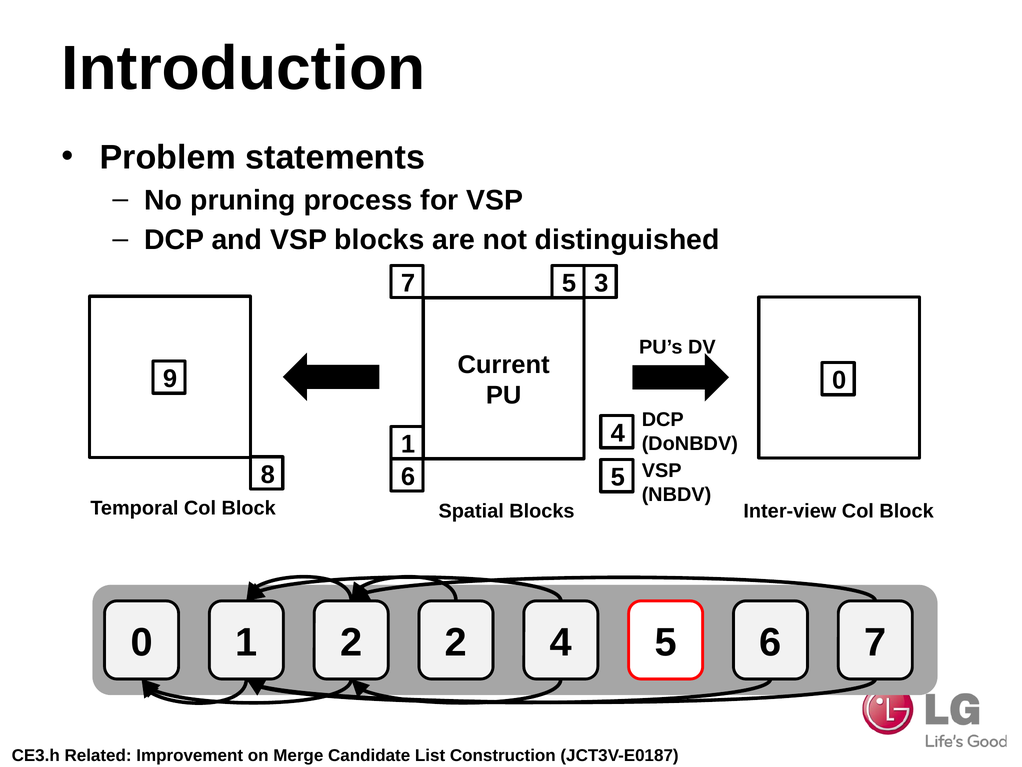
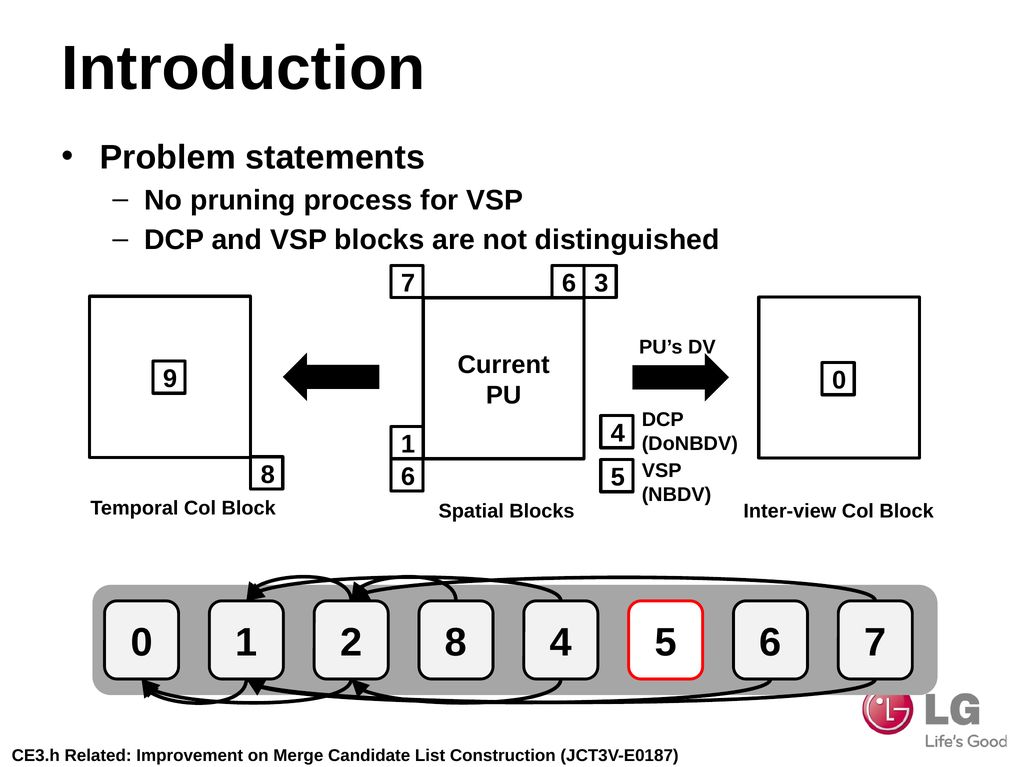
7 5: 5 -> 6 (569, 283)
2 2: 2 -> 8 (456, 642)
